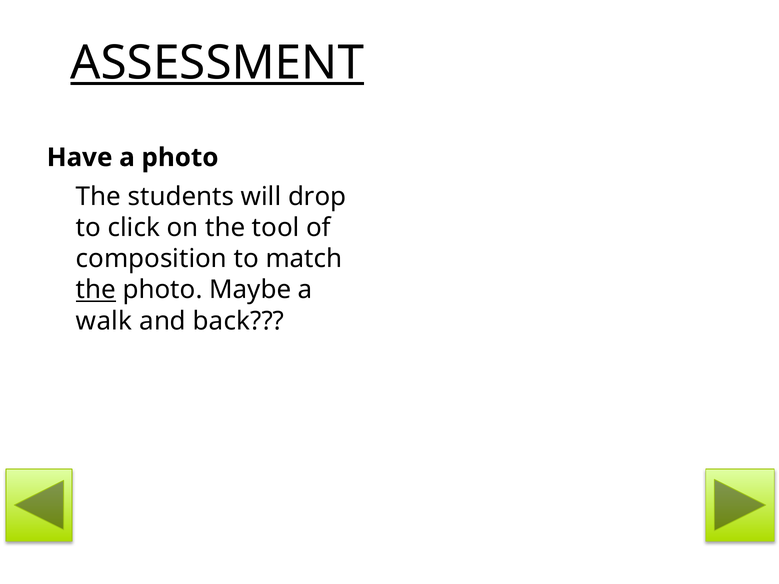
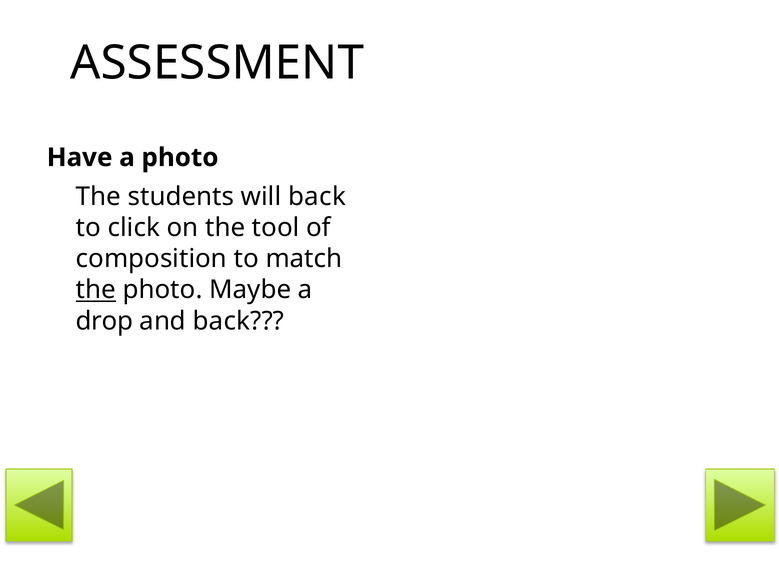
ASSESSMENT underline: present -> none (217, 63)
will drop: drop -> back (317, 197)
walk: walk -> drop (104, 321)
